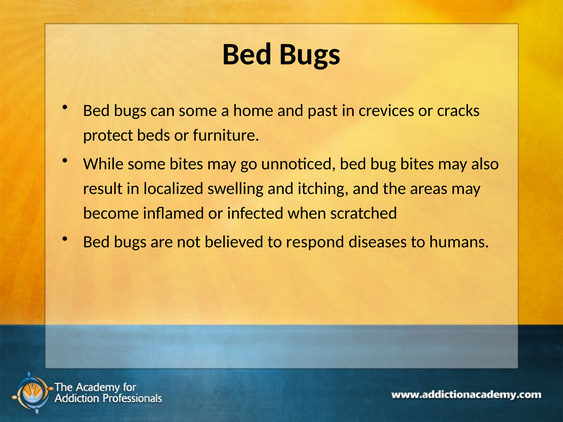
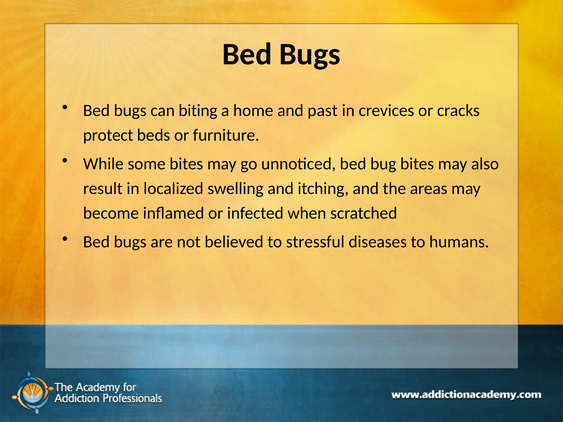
can some: some -> biting (198, 110)
respond: respond -> stressful (315, 242)
